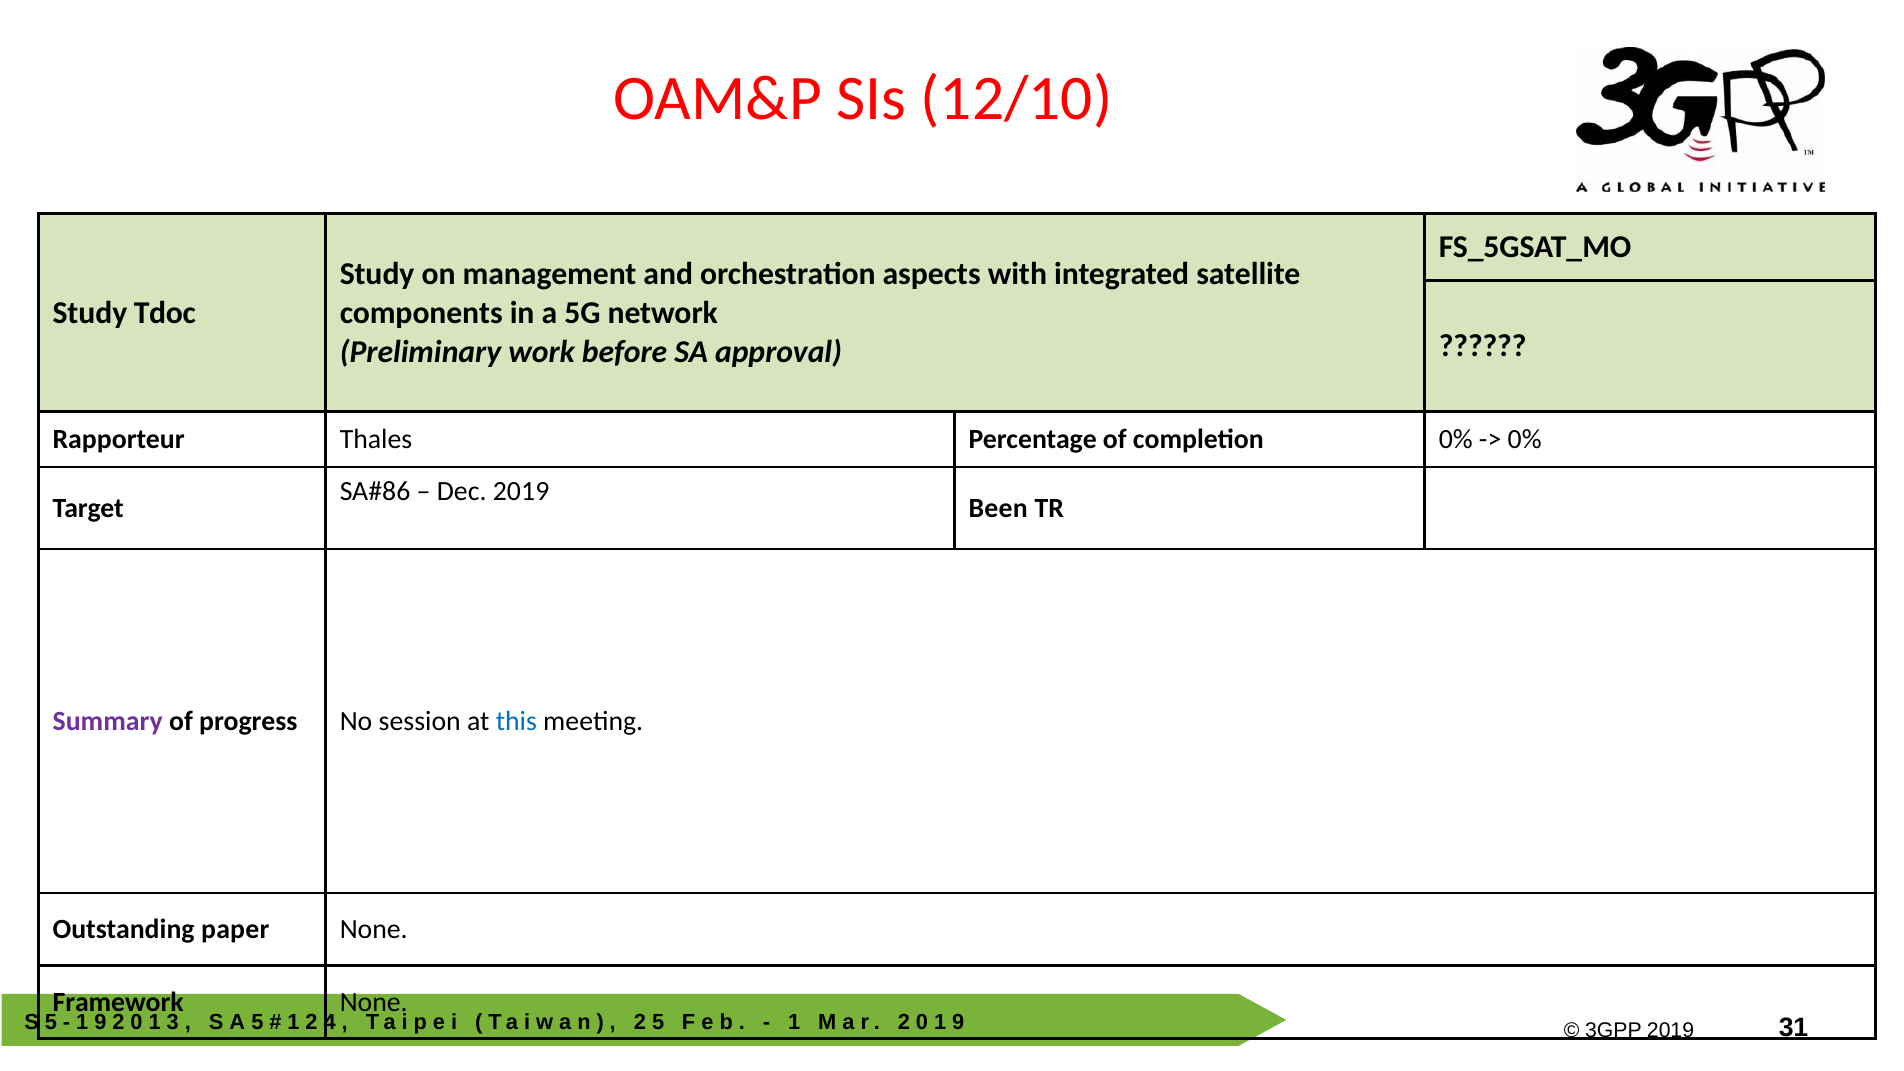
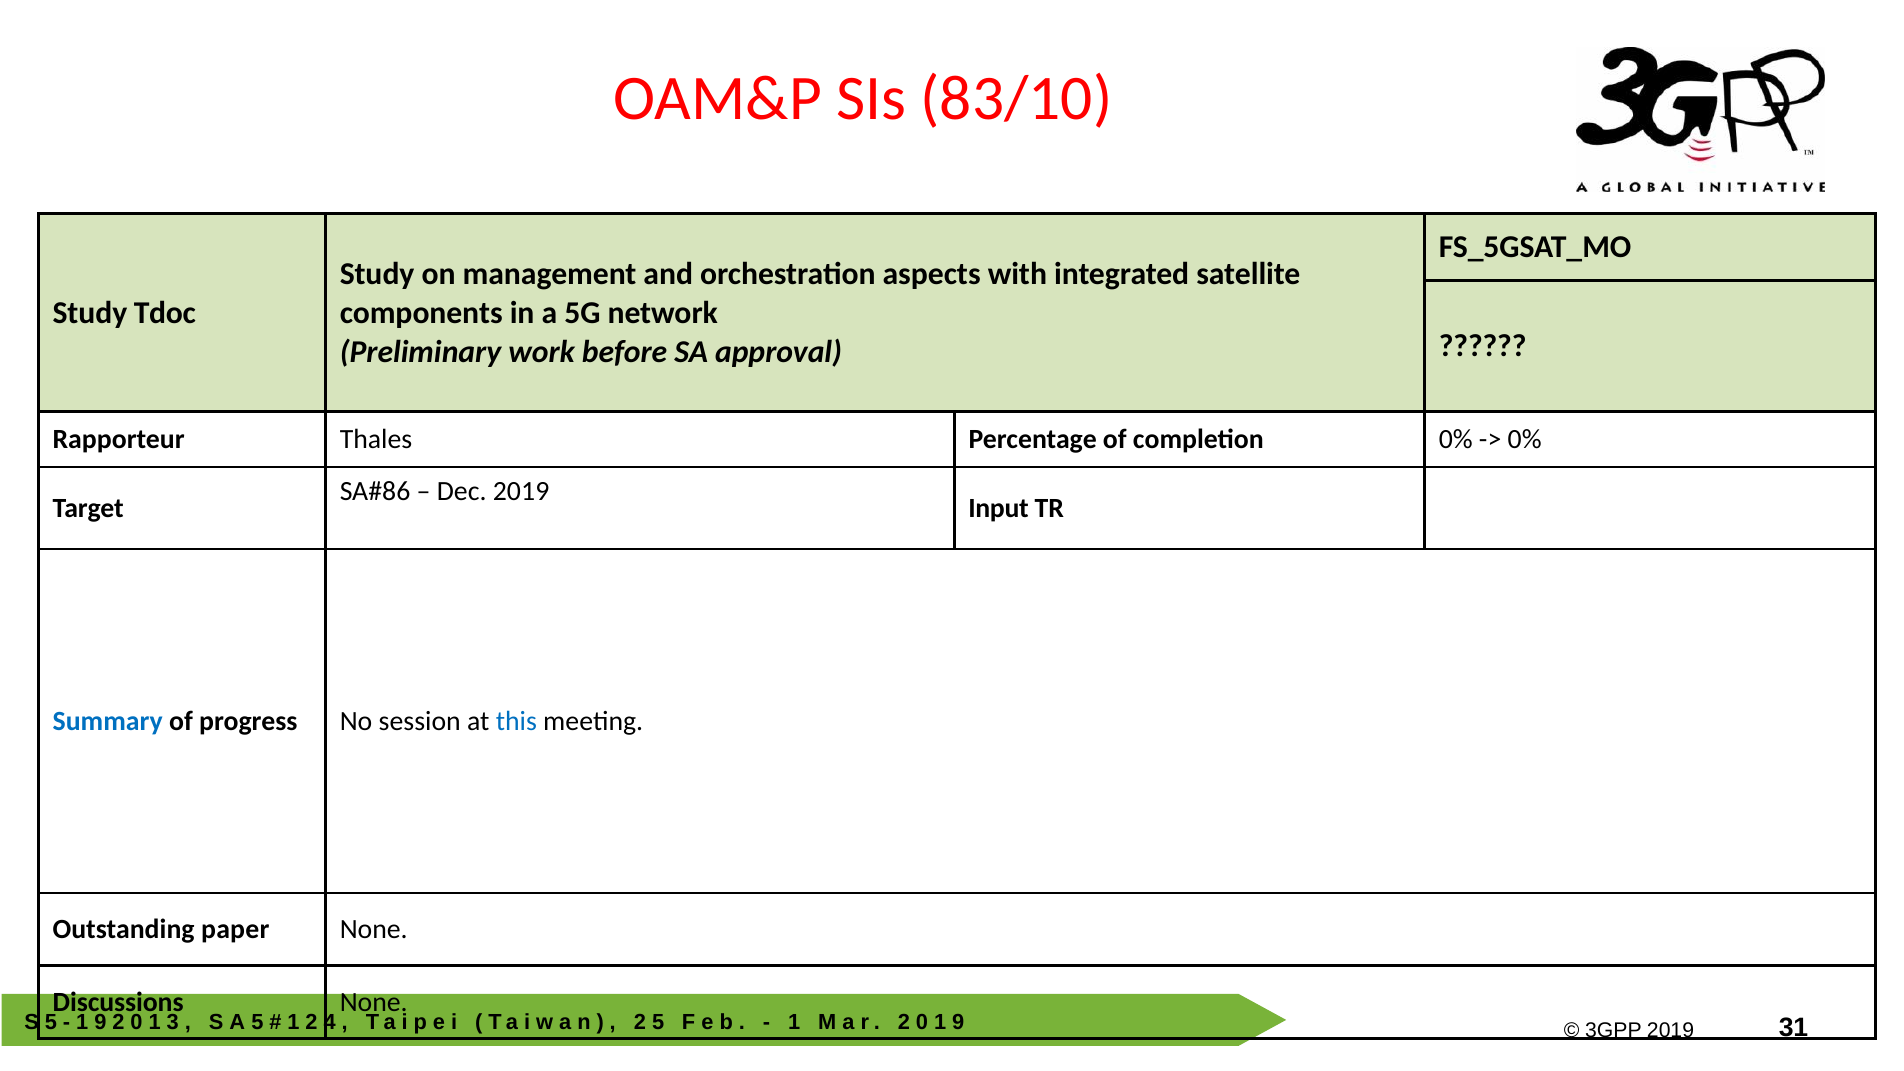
12/10: 12/10 -> 83/10 (1016, 99)
Been: Been -> Input (999, 508)
Summary colour: purple -> blue (108, 721)
Framework: Framework -> Discussions (118, 1002)
